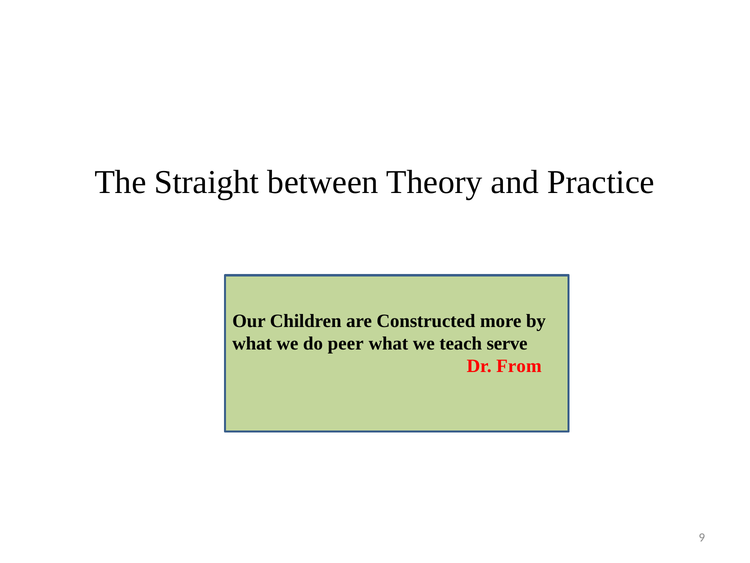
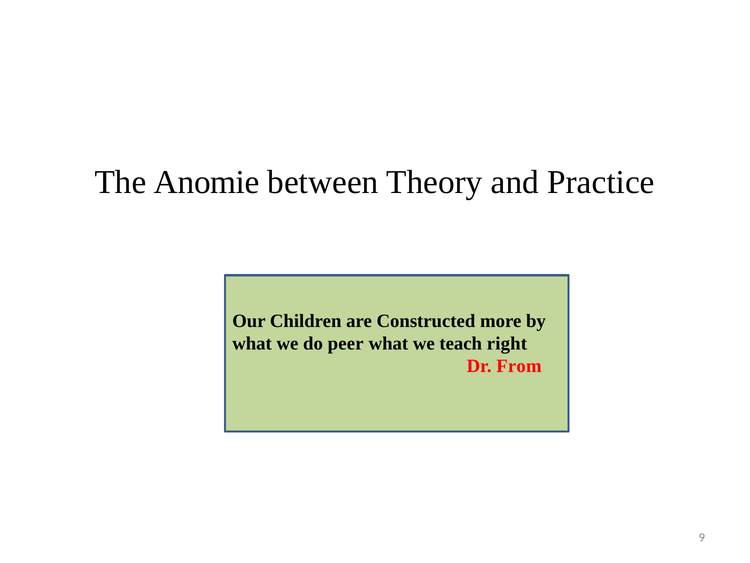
Straight: Straight -> Anomie (207, 182)
serve: serve -> right (507, 343)
